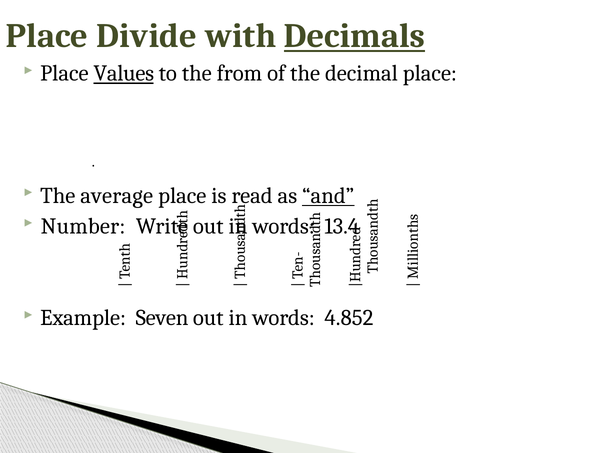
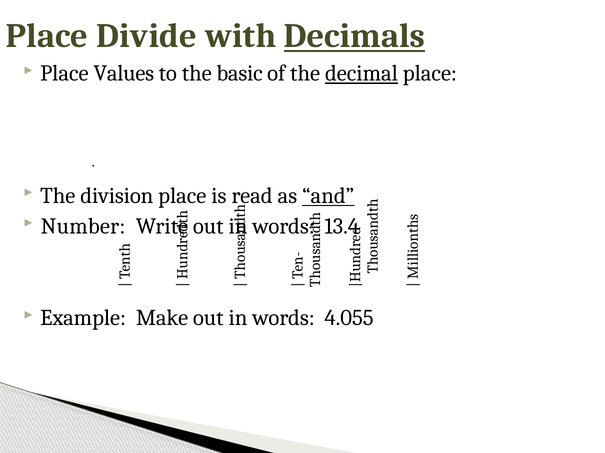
Values underline: present -> none (124, 74)
from: from -> basic (240, 74)
decimal underline: none -> present (361, 74)
average: average -> division (117, 196)
Seven: Seven -> Make (162, 318)
4.852: 4.852 -> 4.055 (349, 318)
